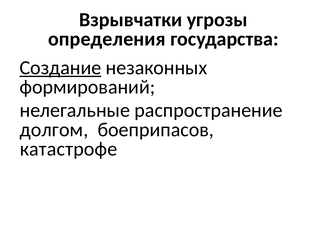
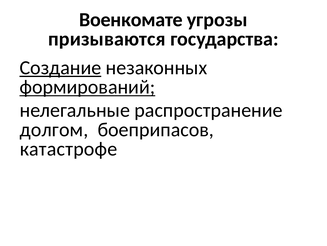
Взрывчатки: Взрывчатки -> Военкомате (131, 20)
определения: определения -> призываются (107, 39)
формирований underline: none -> present (87, 87)
